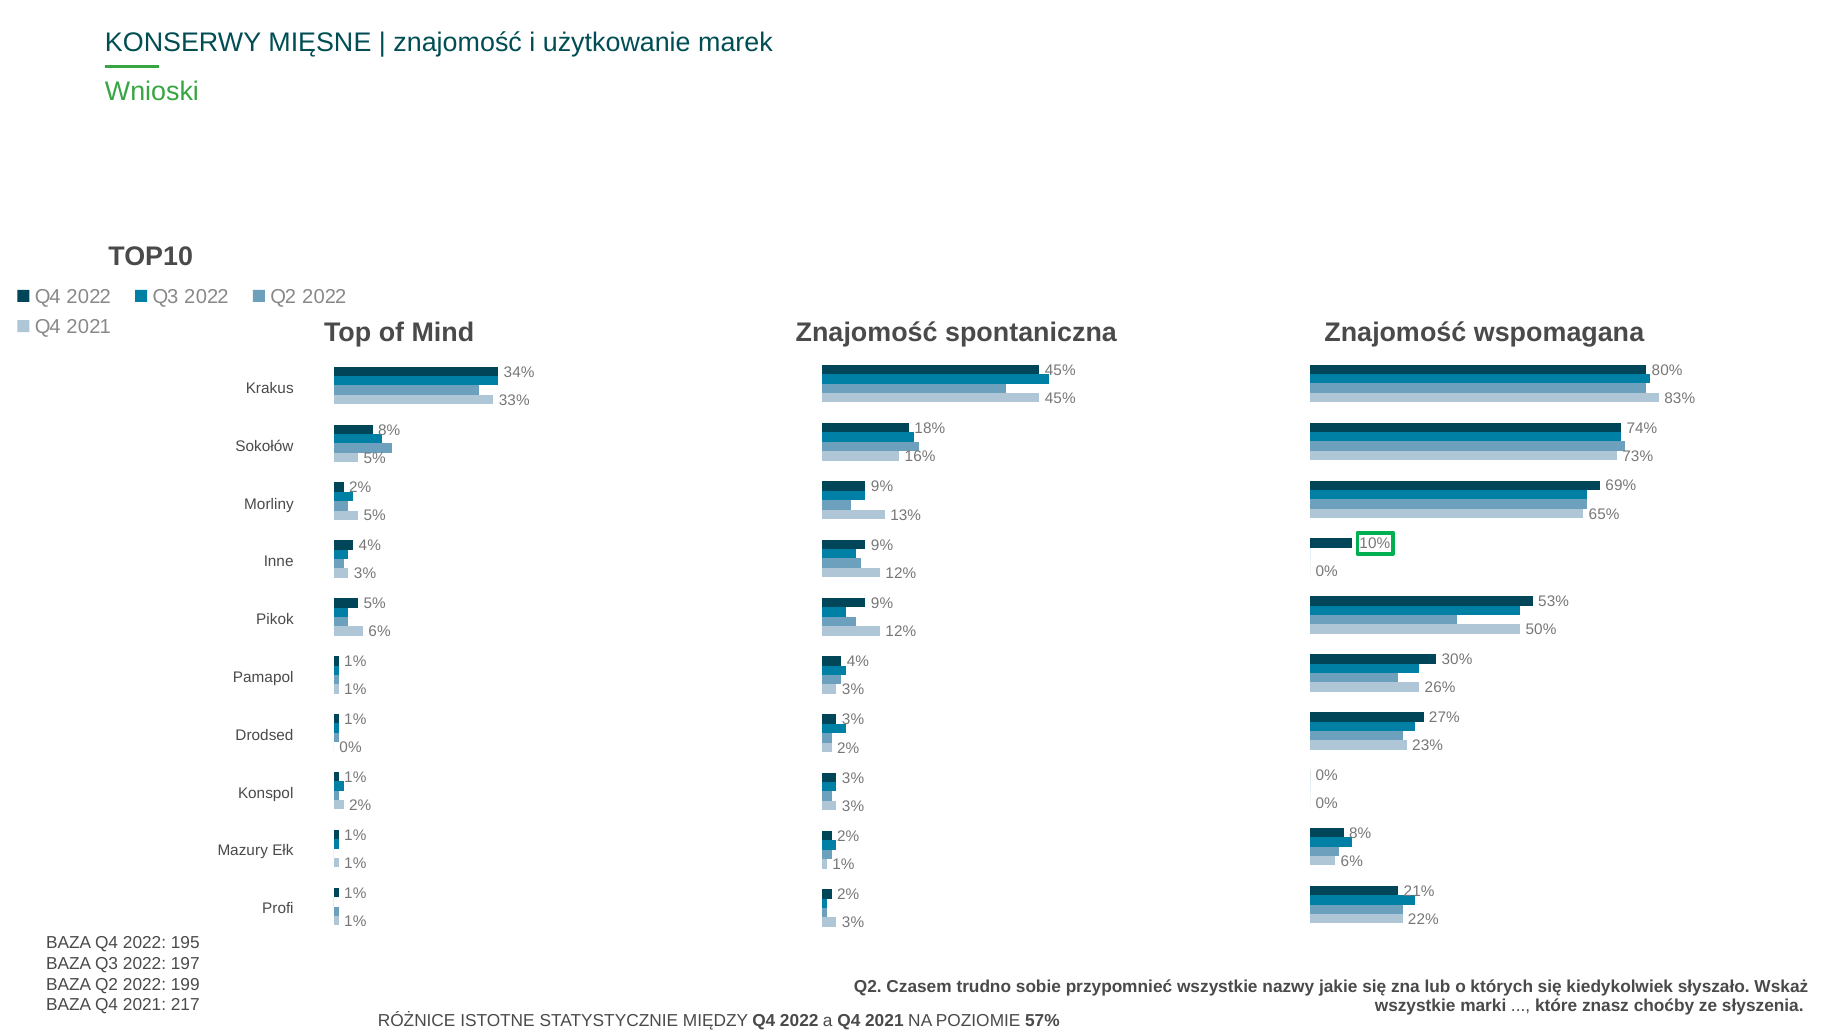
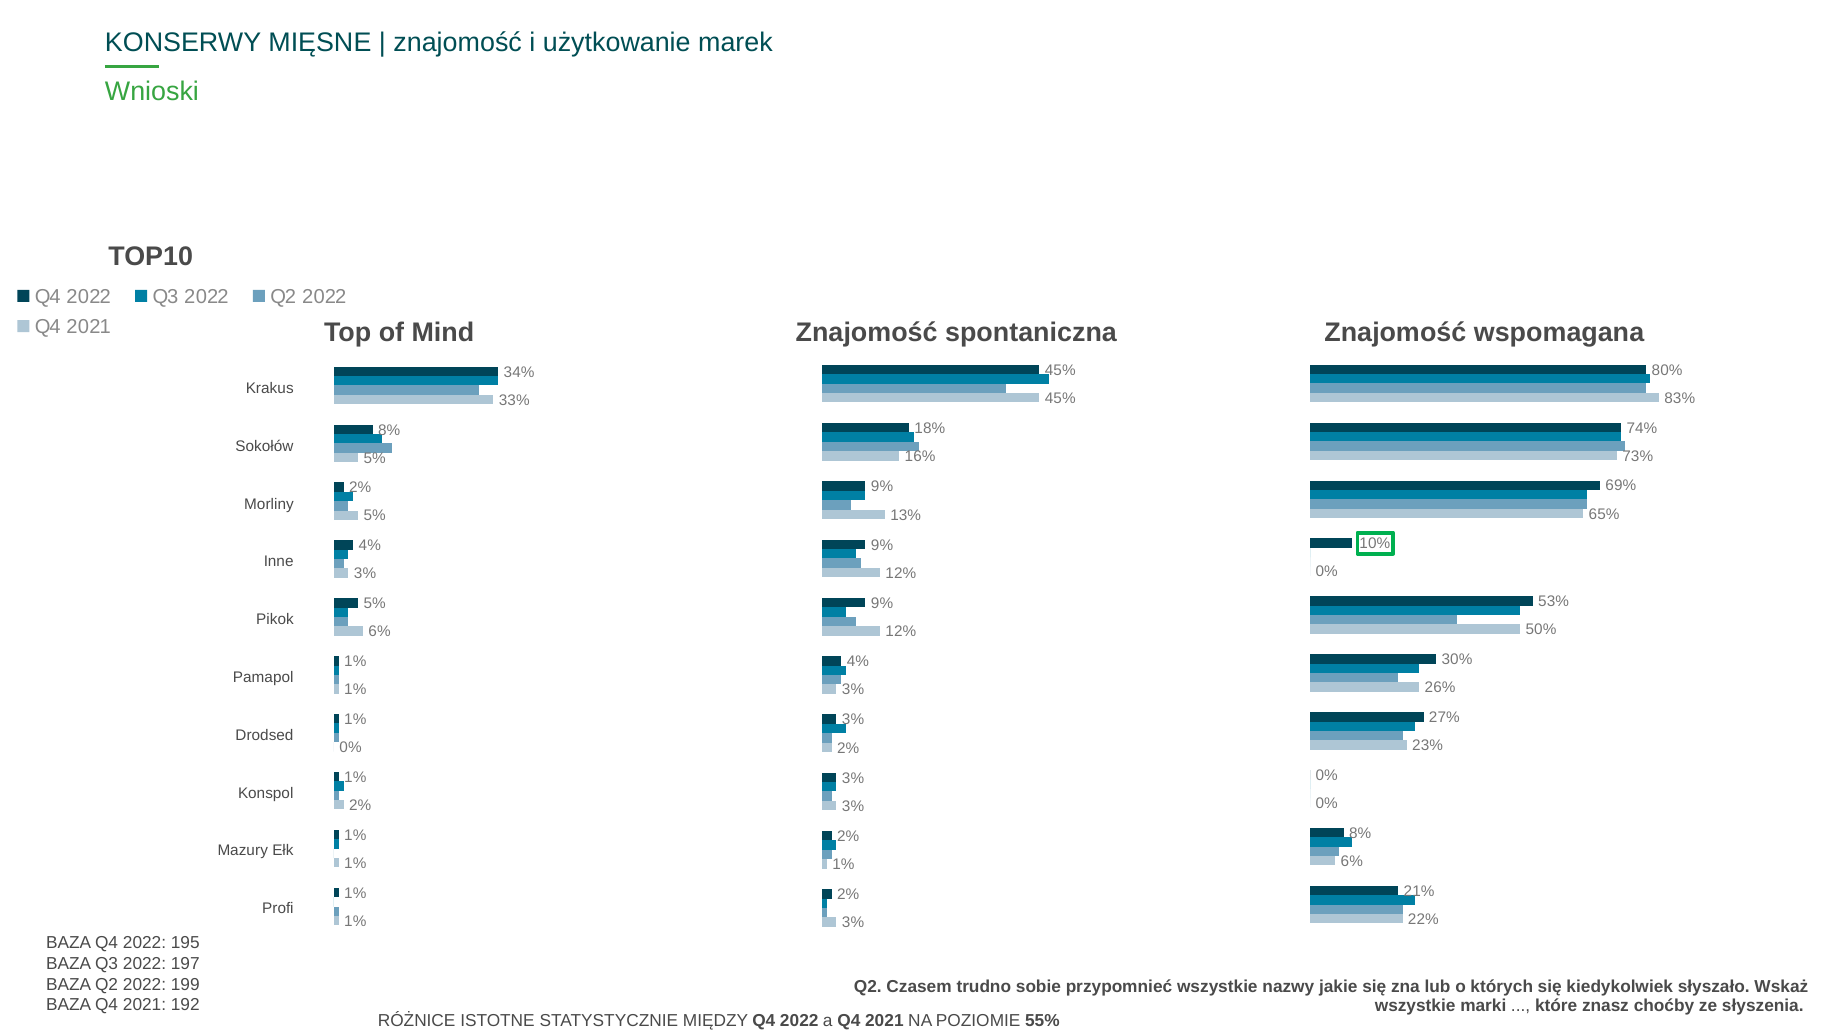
217: 217 -> 192 (185, 1005)
57%: 57% -> 55% (1042, 1021)
